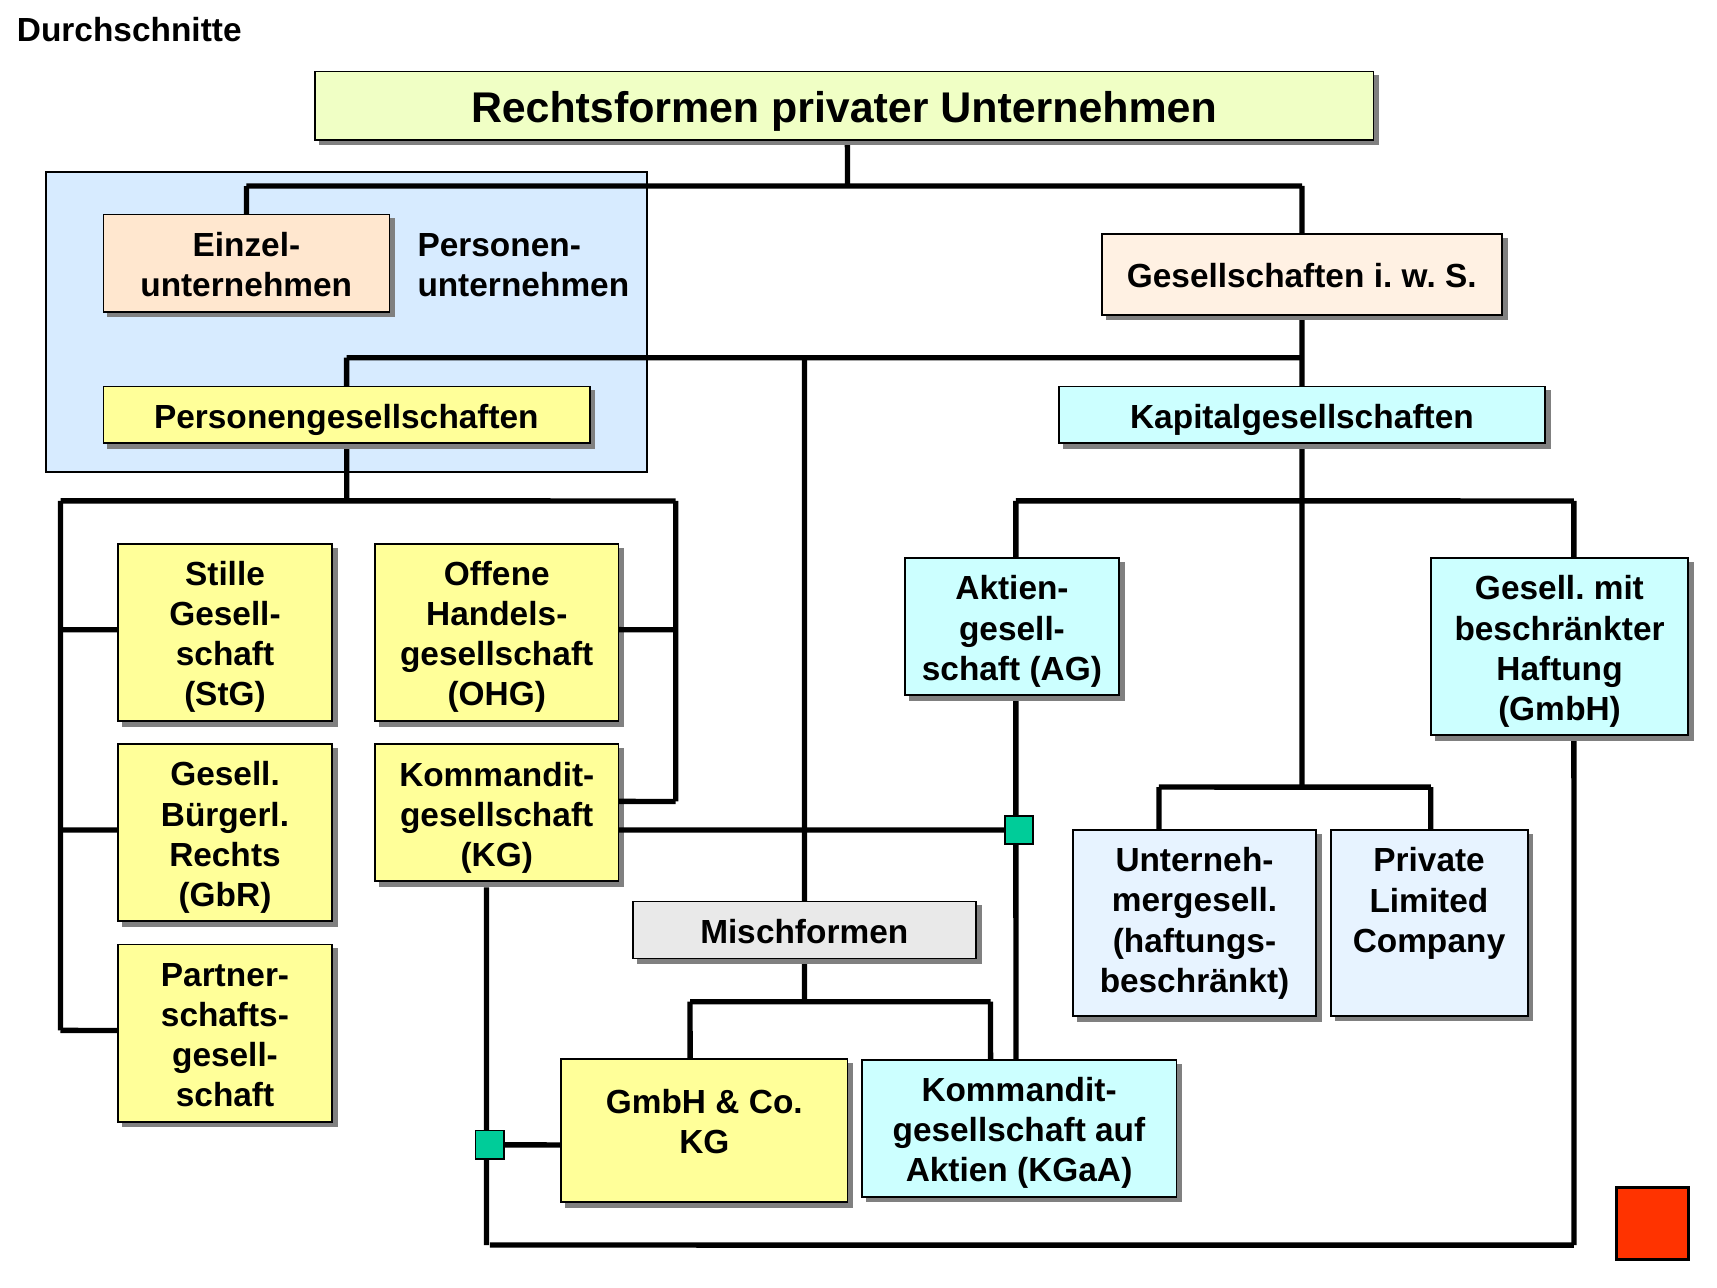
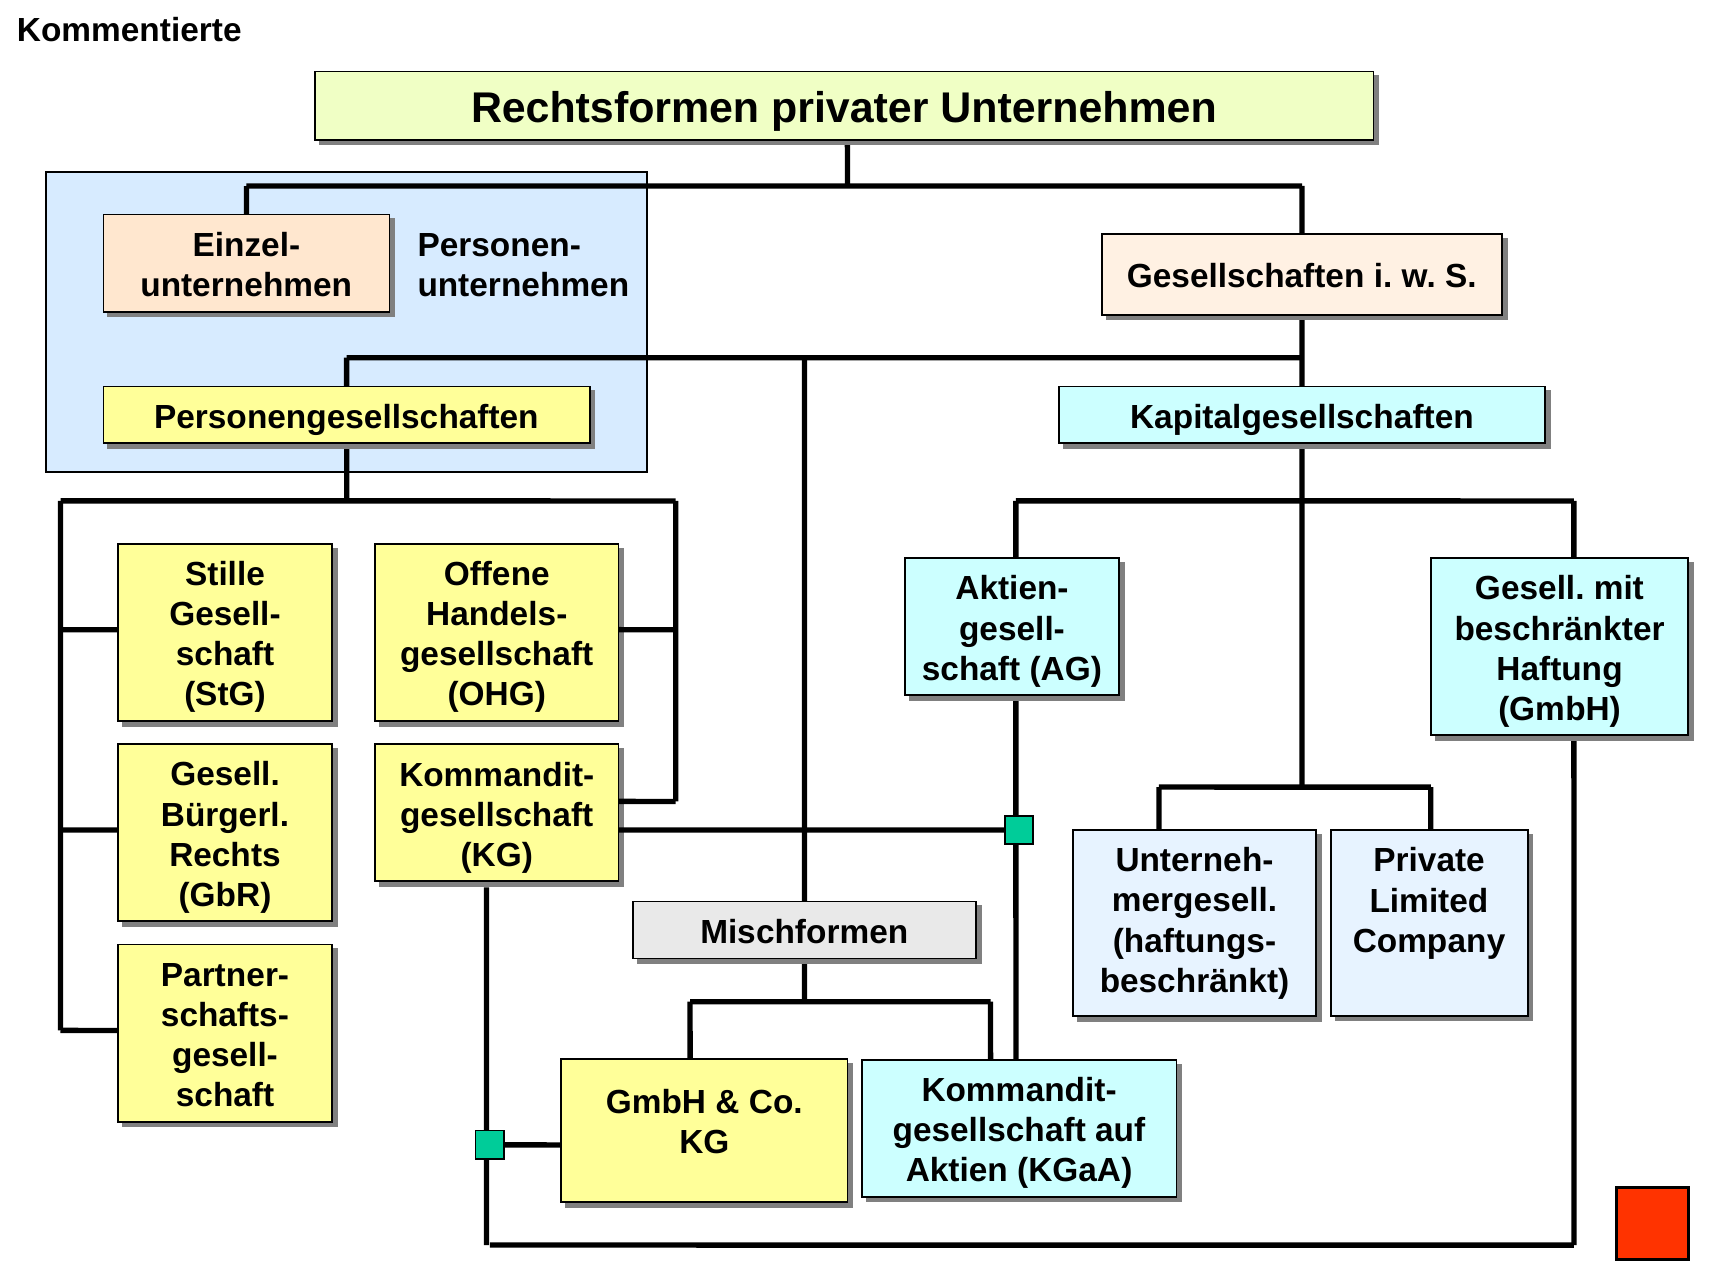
Durchschnitte: Durchschnitte -> Kommentierte (129, 31)
